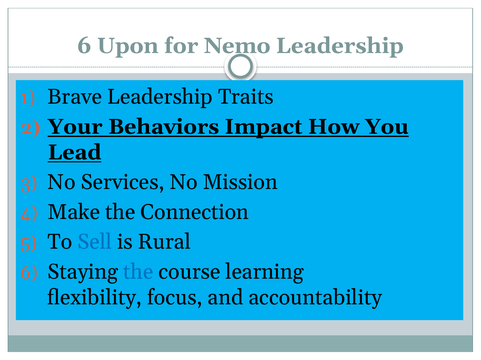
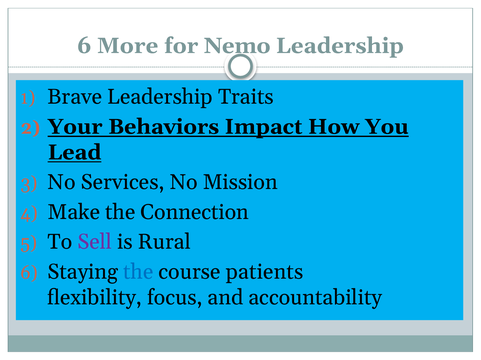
Upon: Upon -> More (128, 46)
Sell colour: blue -> purple (95, 242)
learning: learning -> patients (265, 272)
